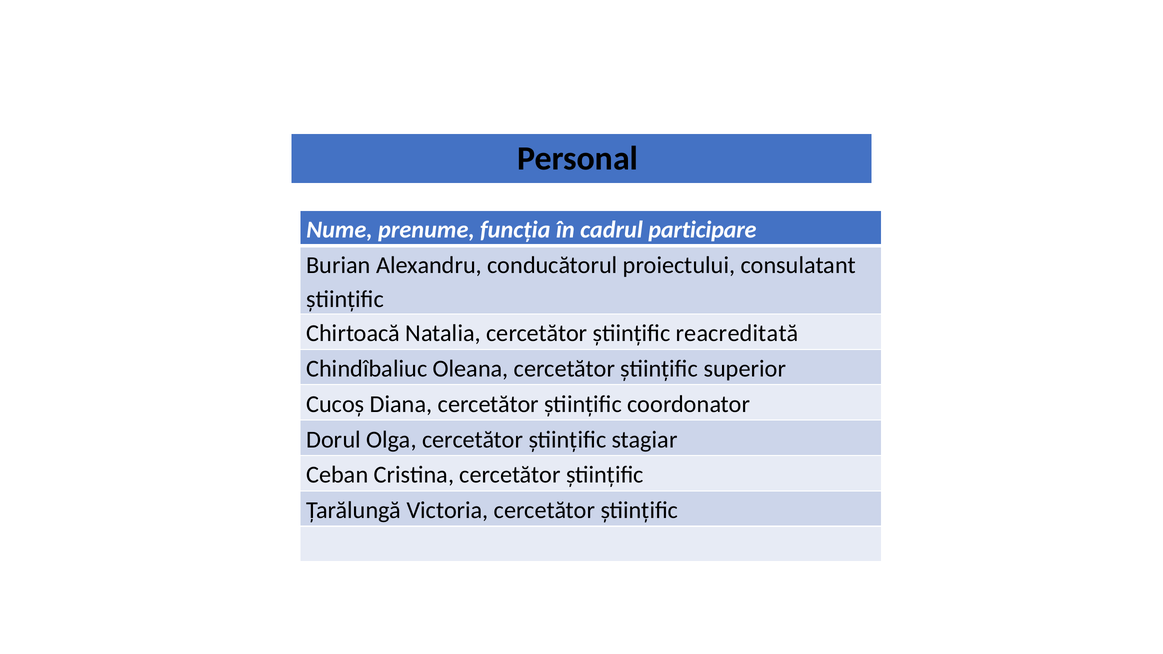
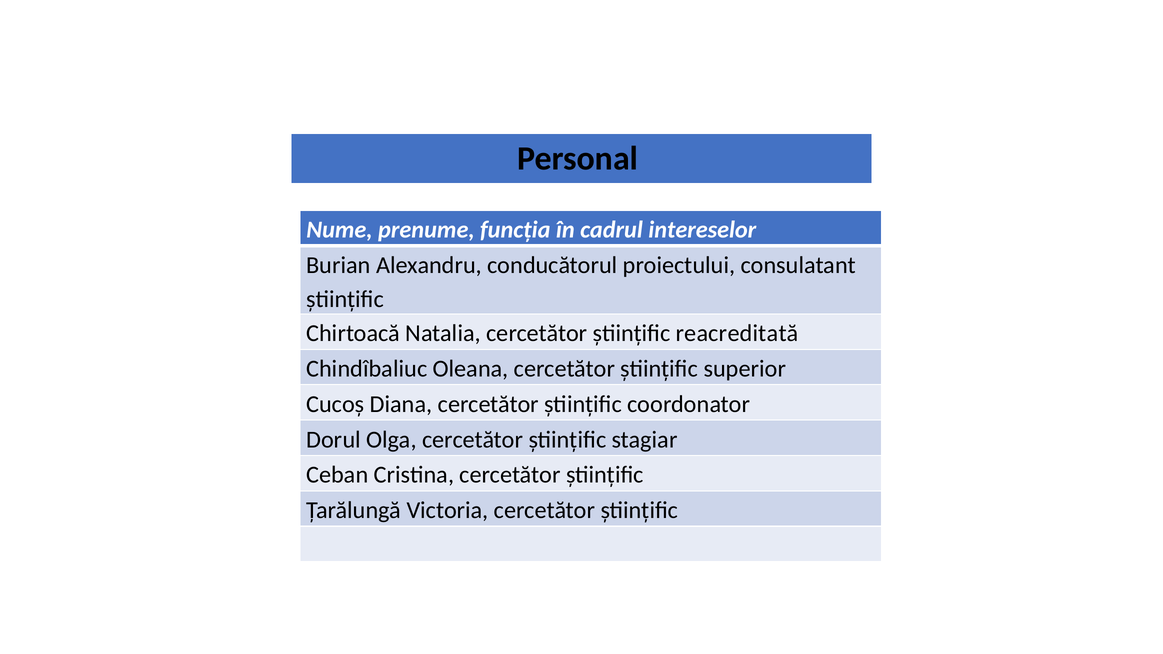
participare: participare -> intereselor (702, 230)
